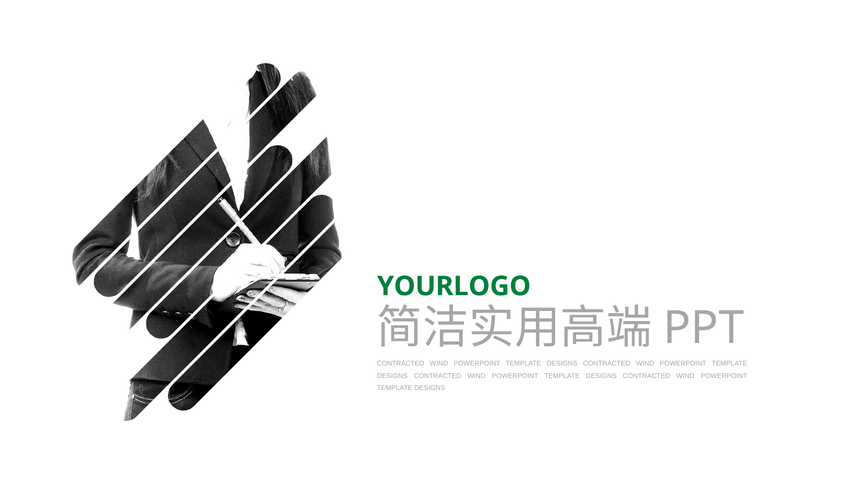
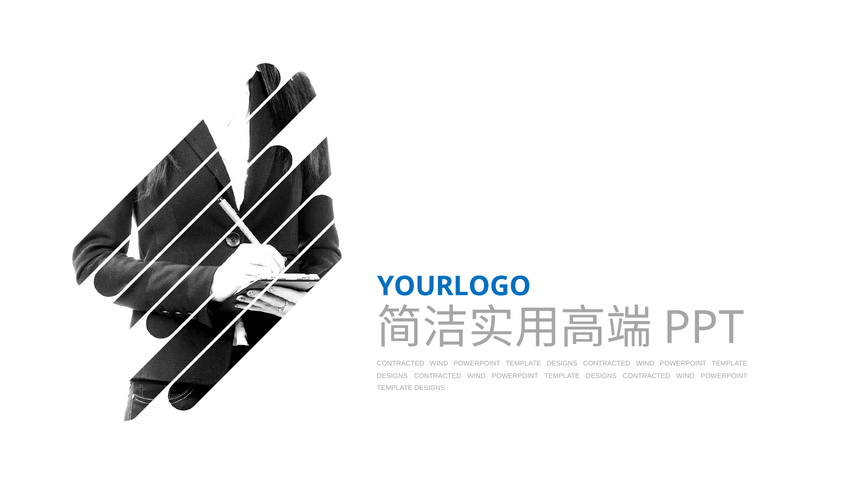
YOURLOGO colour: green -> blue (454, 286)
